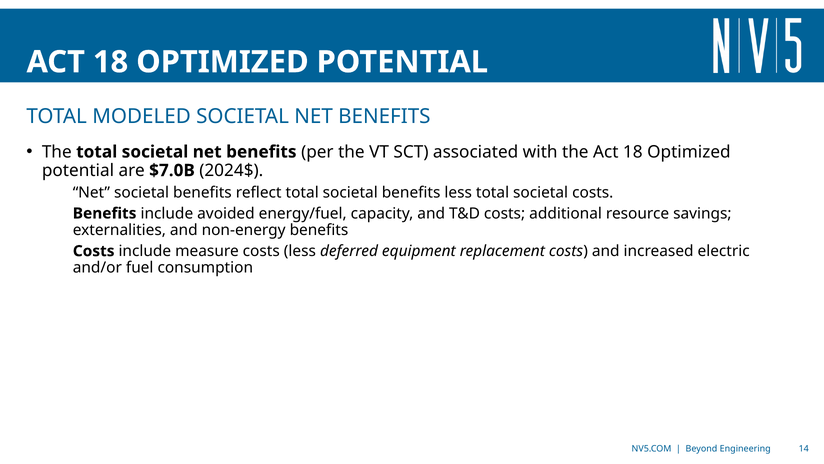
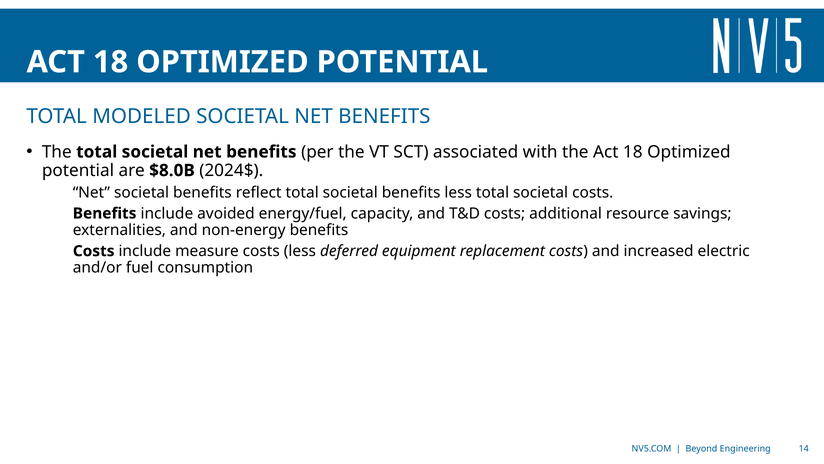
$7.0B: $7.0B -> $8.0B (172, 170)
